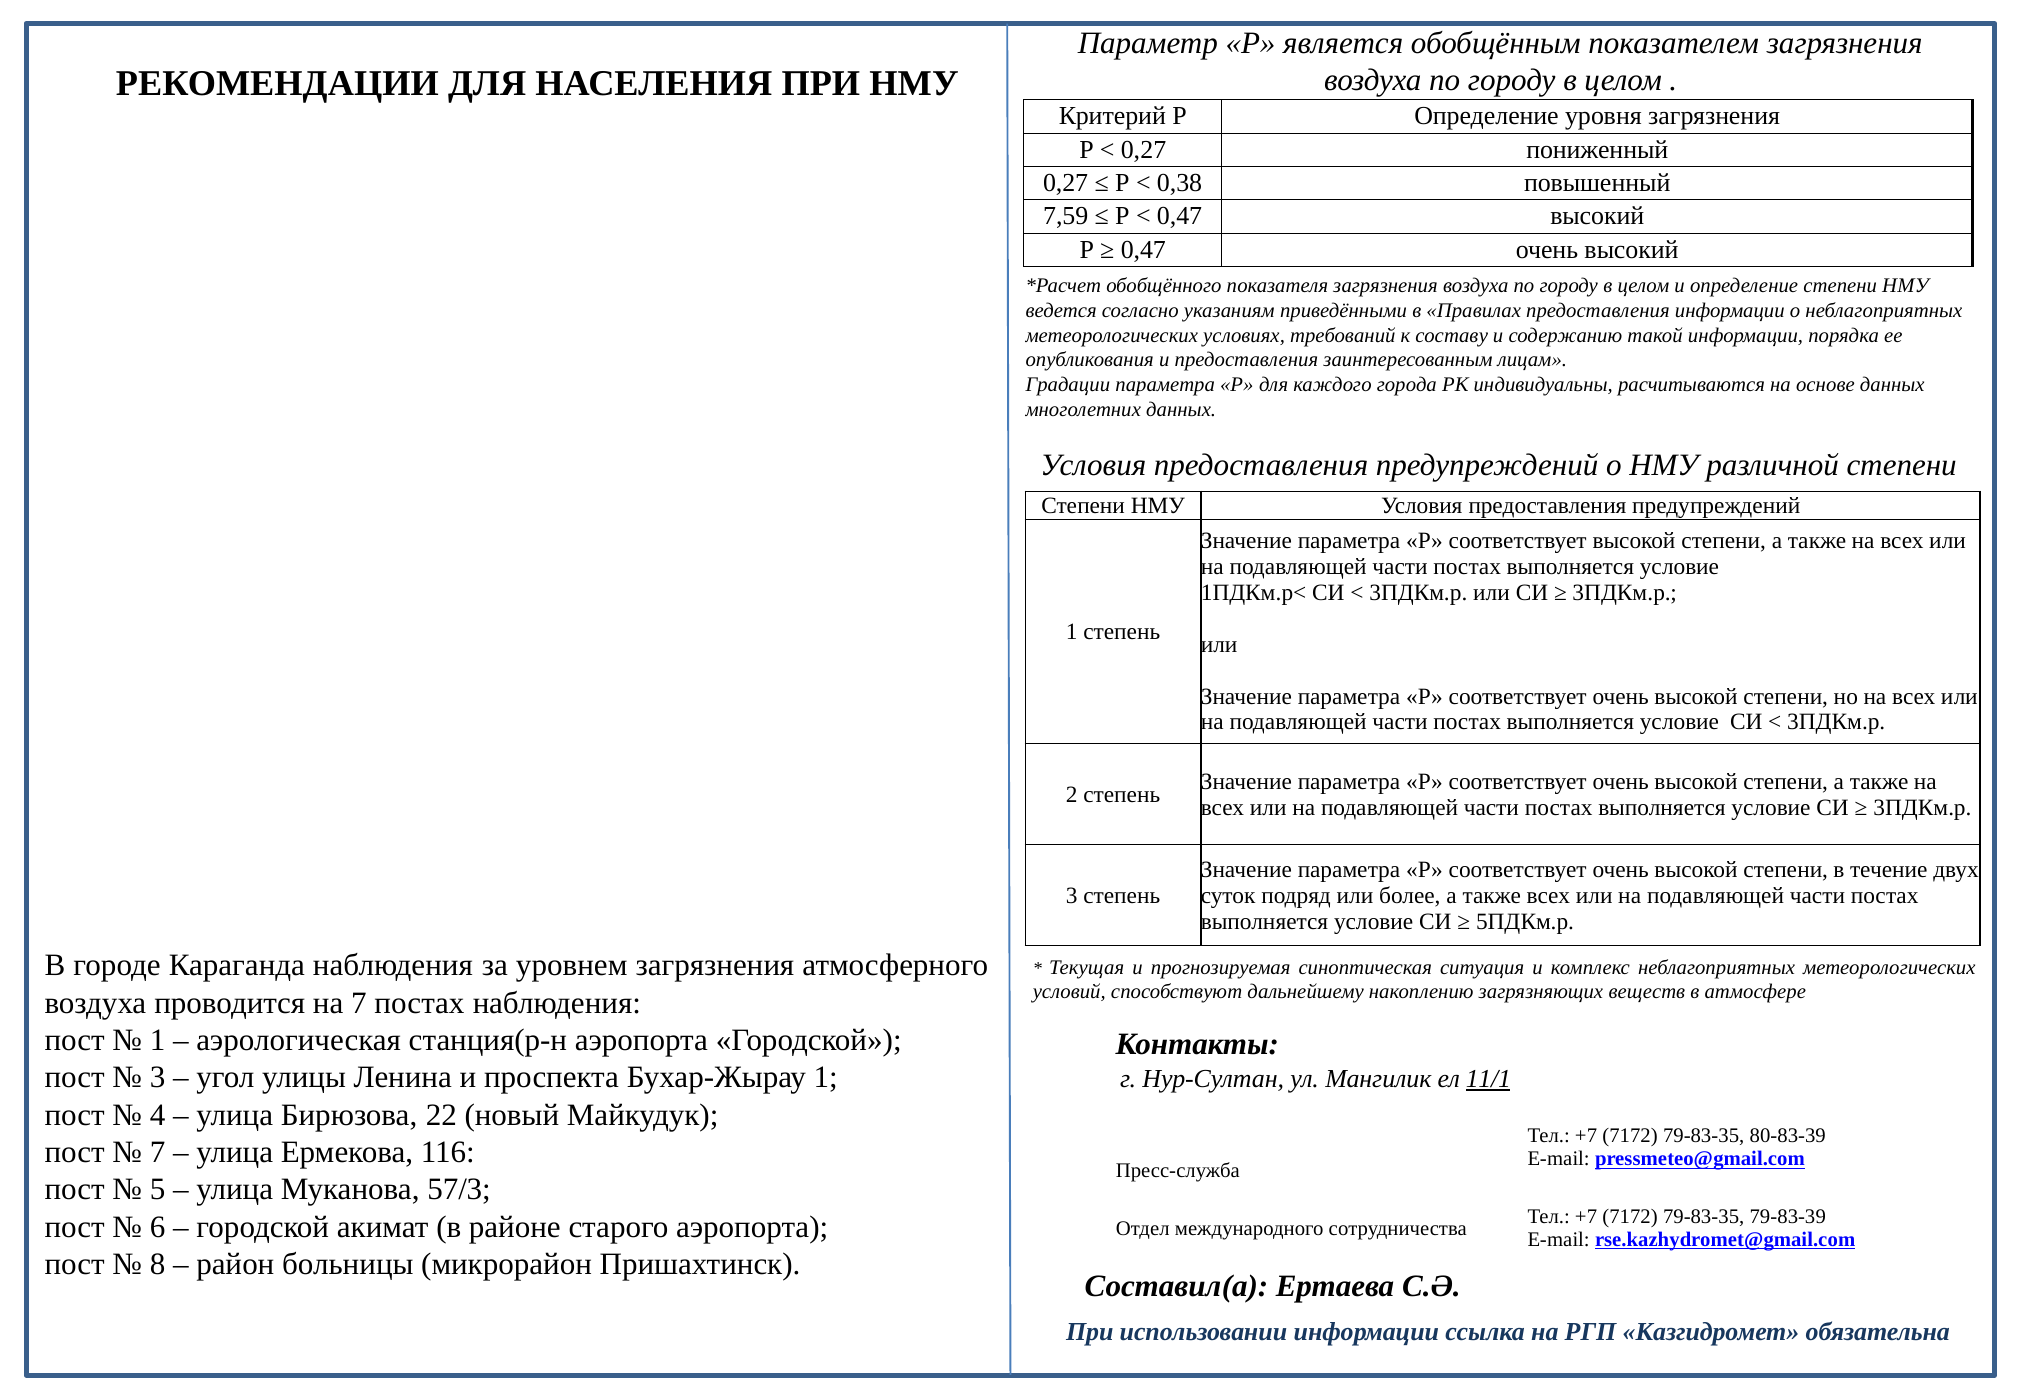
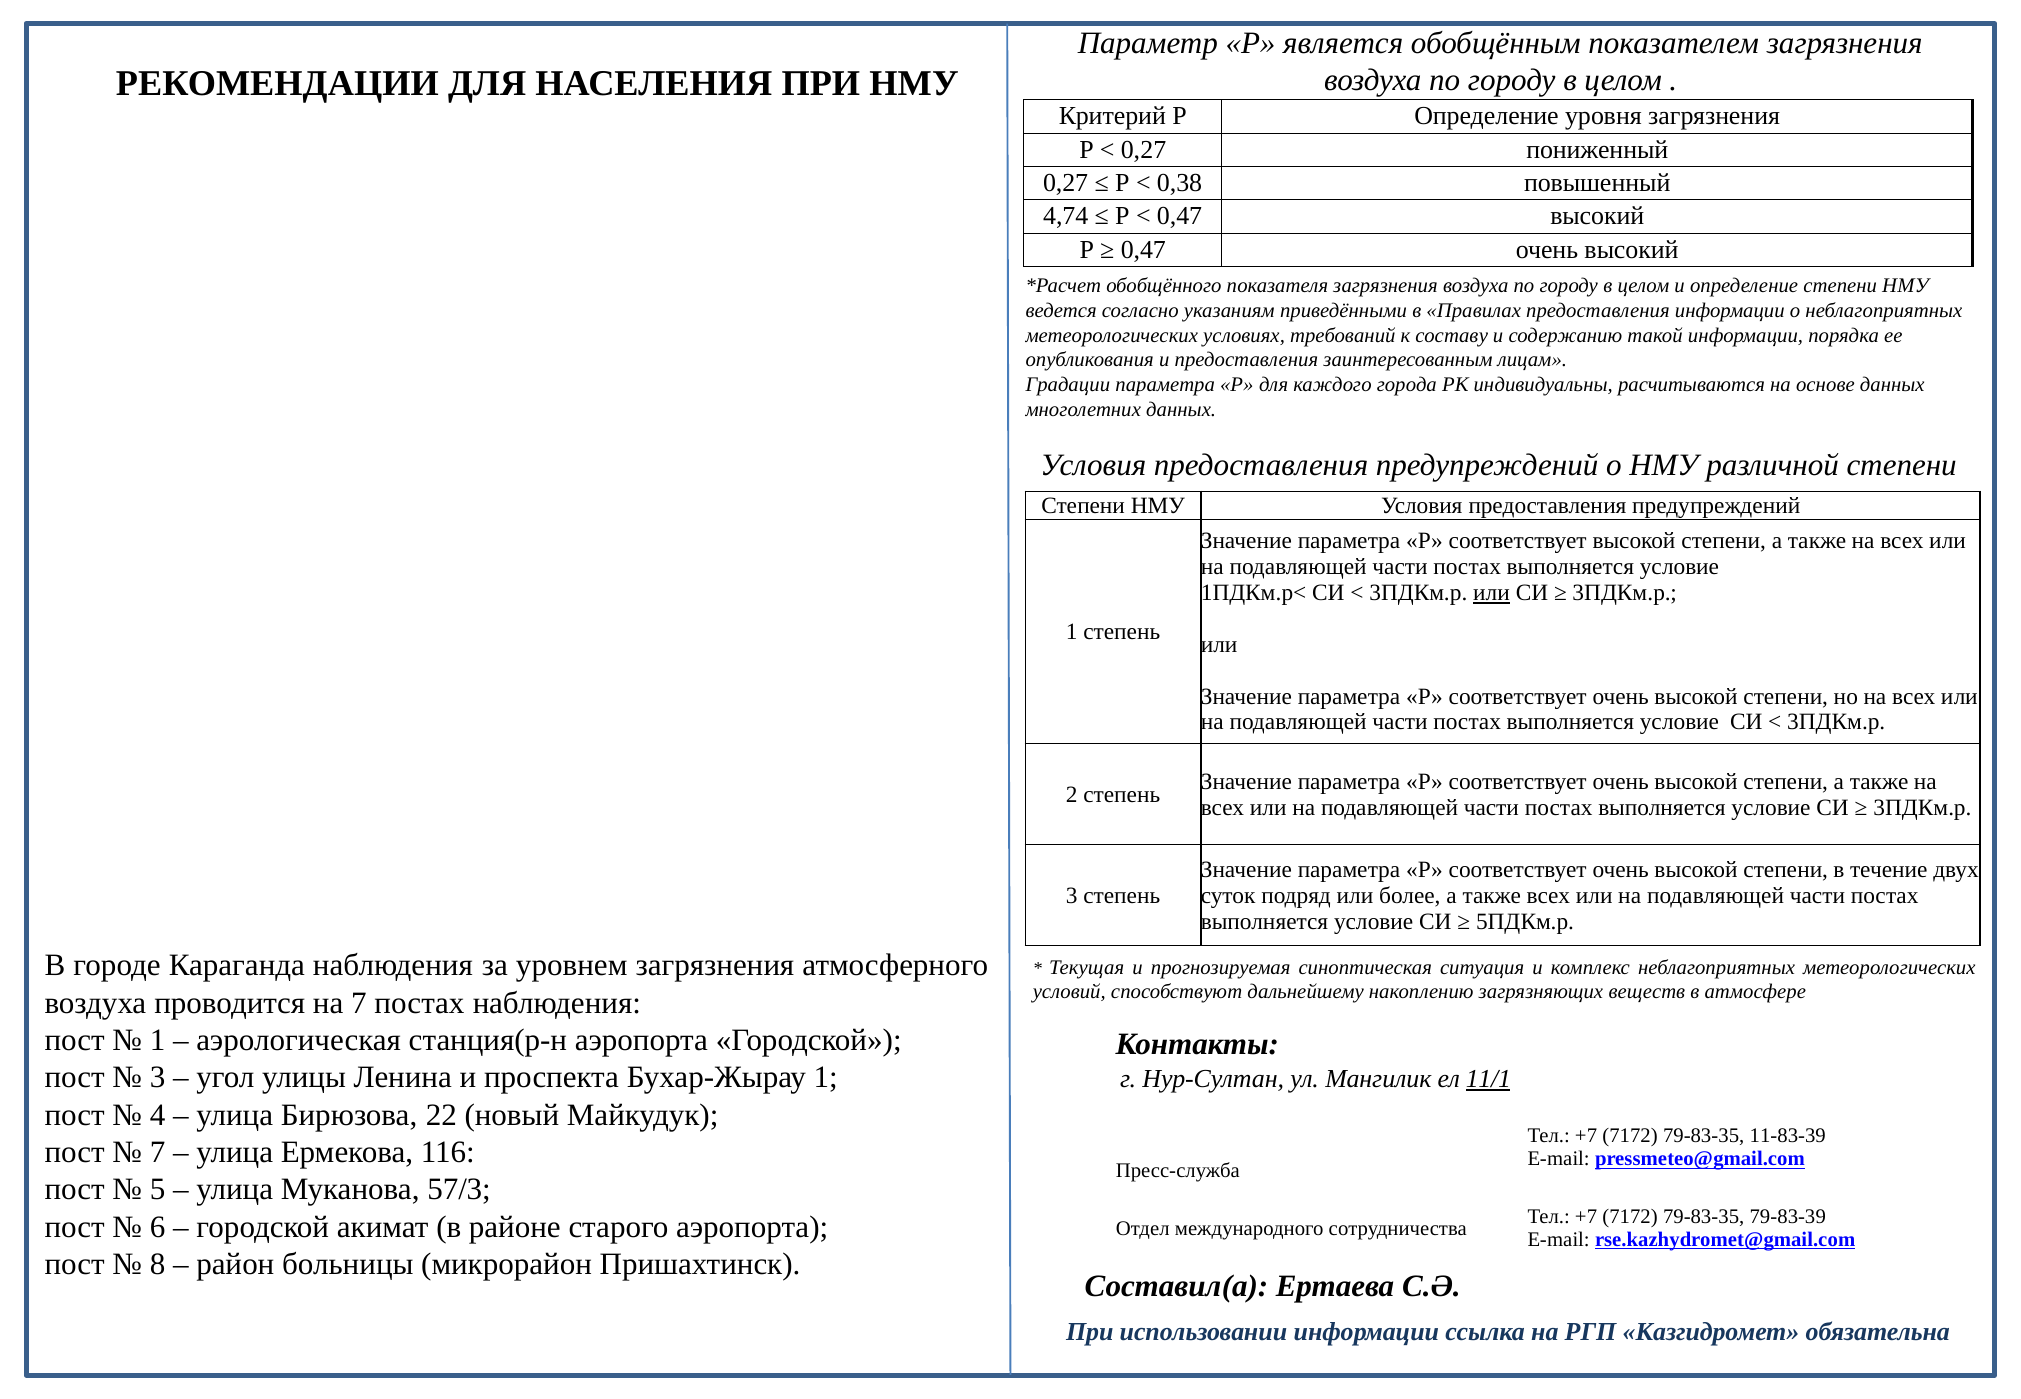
7,59: 7,59 -> 4,74 (1066, 216)
или underline: none -> present (1492, 593)
80-83-39: 80-83-39 -> 11-83-39 (1788, 1136)
